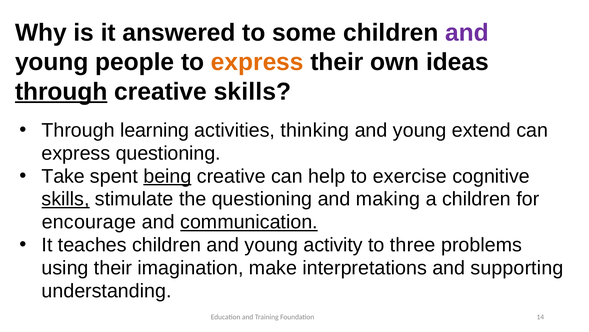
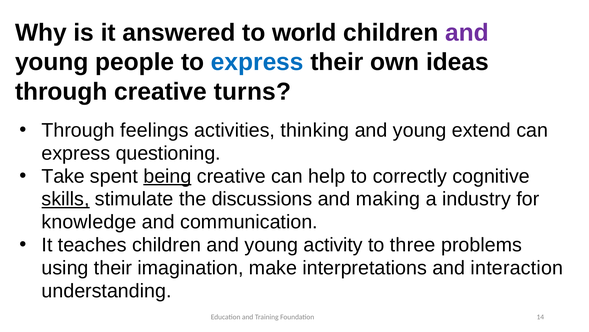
some: some -> world (304, 33)
express colour: orange -> blue (257, 62)
through underline: present -> none (61, 91)
creative skills: skills -> turns (252, 91)
learning: learning -> feelings (154, 130)
exercise: exercise -> correctly (410, 176)
the questioning: questioning -> discussions (262, 199)
a children: children -> industry (476, 199)
encourage: encourage -> knowledge (89, 222)
communication underline: present -> none (249, 222)
supporting: supporting -> interaction (517, 267)
